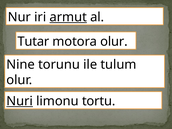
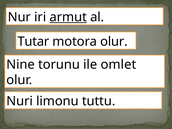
tulum: tulum -> omlet (118, 65)
Nuri underline: present -> none (20, 101)
tortu: tortu -> tuttu (99, 101)
